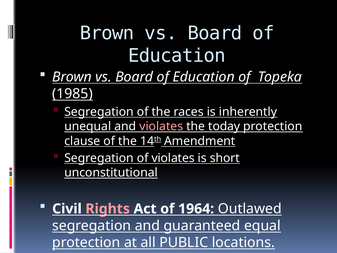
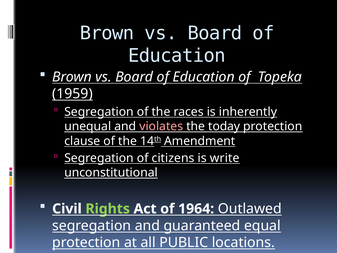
1985: 1985 -> 1959 (72, 94)
of violates: violates -> citizens (173, 158)
short: short -> write (225, 158)
Rights colour: pink -> light green (108, 209)
